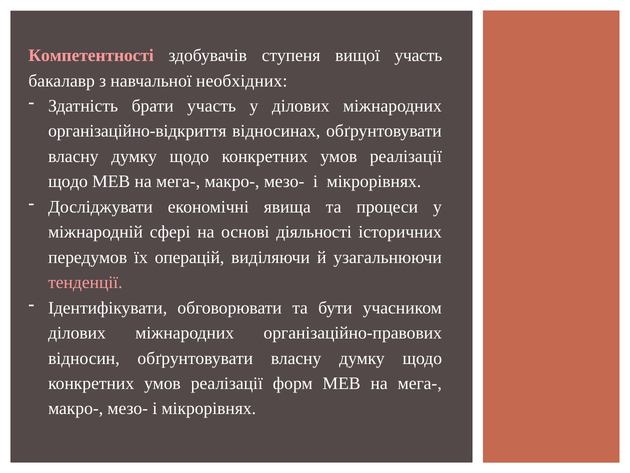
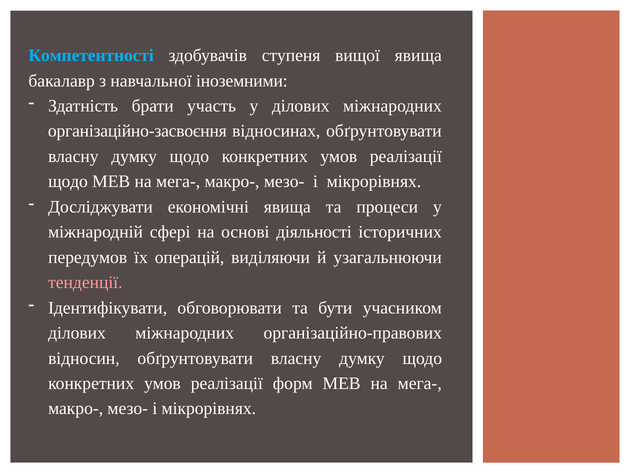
Компетентності colour: pink -> light blue (91, 55)
вищої участь: участь -> явища (418, 55)
необхідних: необхідних -> іноземними (242, 81)
організаційно-відкриття: організаційно-відкриття -> організаційно-засвоєння (137, 131)
